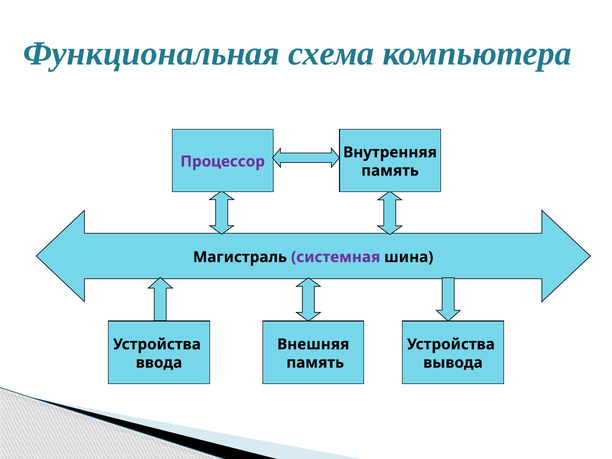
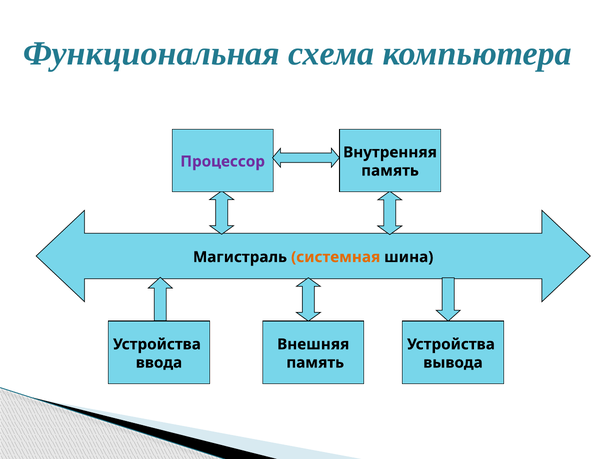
системная colour: purple -> orange (336, 257)
